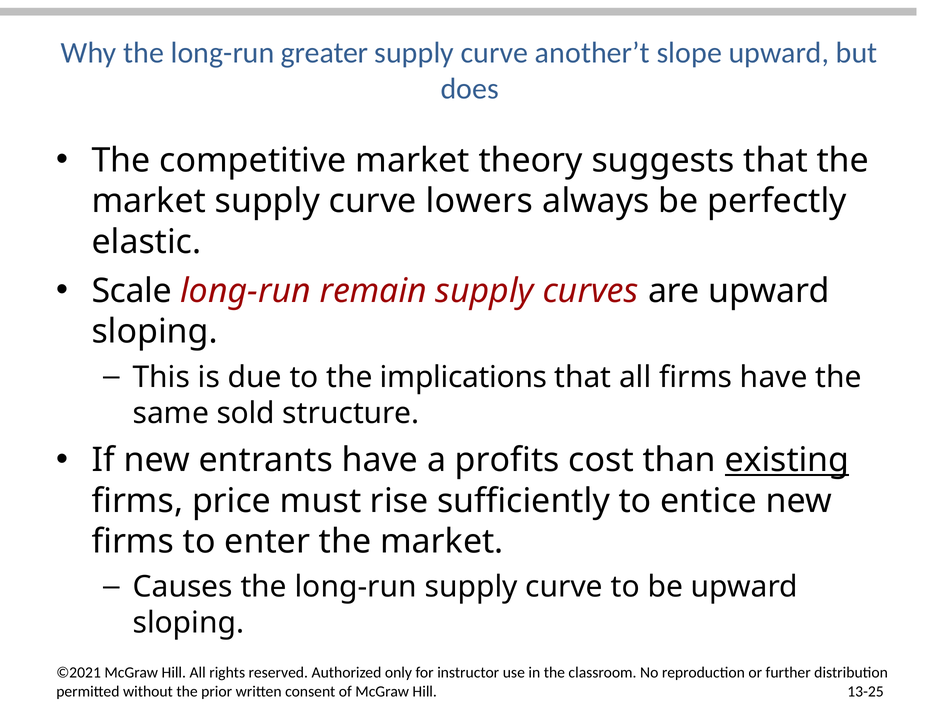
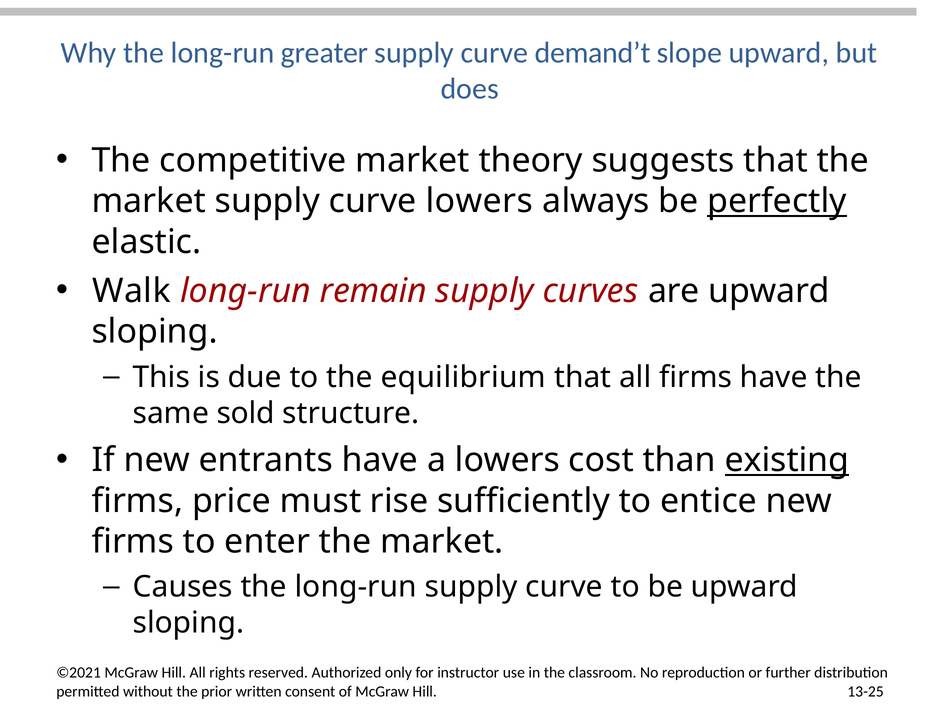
another’t: another’t -> demand’t (593, 53)
perfectly underline: none -> present (777, 201)
Scale: Scale -> Walk (131, 291)
implications: implications -> equilibrium (463, 377)
a profits: profits -> lowers (507, 460)
